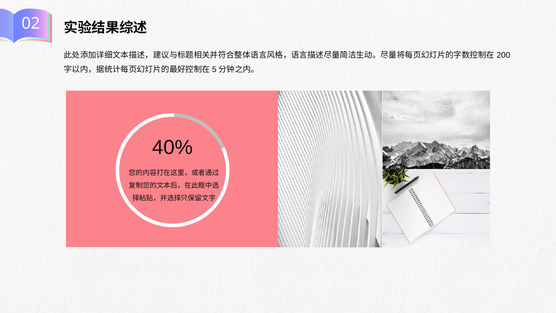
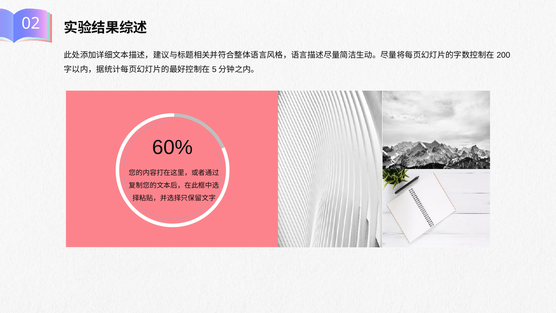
40%: 40% -> 60% (172, 147)
